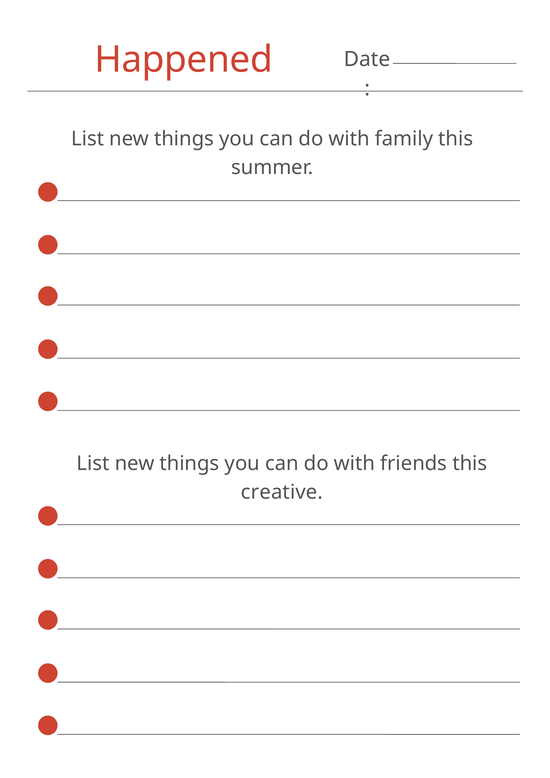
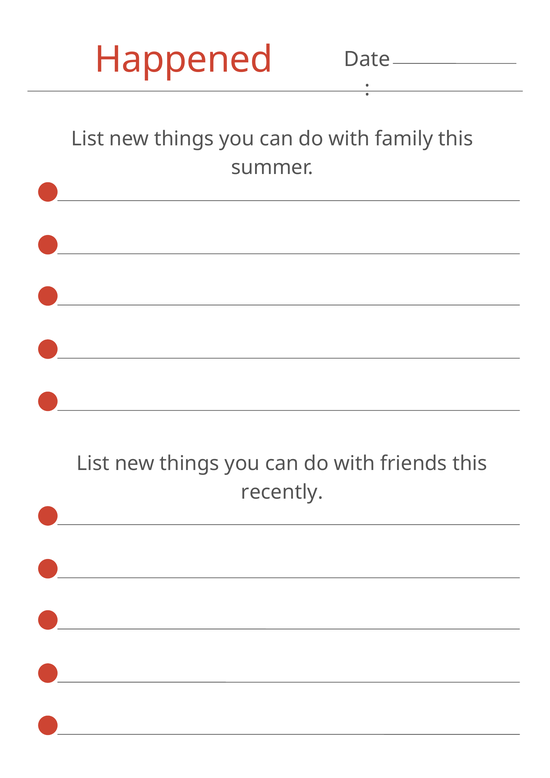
creative: creative -> recently (282, 492)
